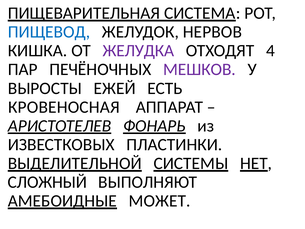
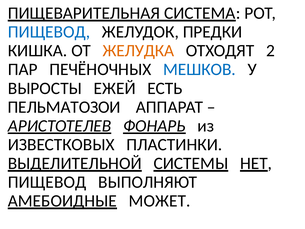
НЕРВОВ: НЕРВОВ -> ПРЕДКИ (213, 32)
ЖЕЛУДКА colour: purple -> orange (138, 51)
4: 4 -> 2 (270, 51)
МЕШКОВ colour: purple -> blue (199, 69)
КРОВЕНОСНАЯ: КРОВЕНОСНАЯ -> ПЕЛЬМАТОЗОИ (64, 107)
СЛОЖНЫЙ: СЛОЖНЫЙ -> ПИЩЕВОД (47, 182)
